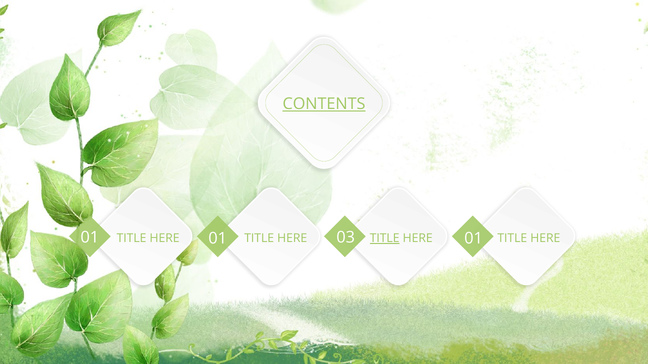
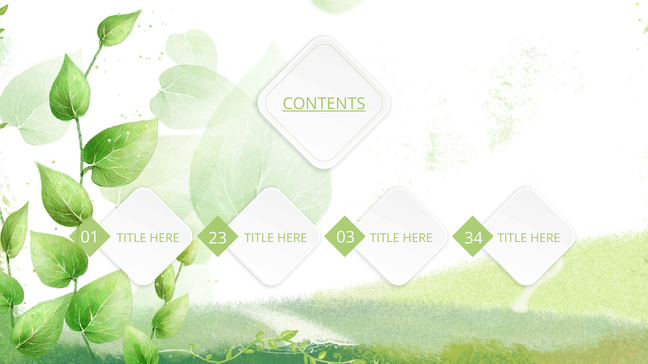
01 01: 01 -> 23 (218, 239)
03 01: 01 -> 34 (474, 239)
TITLE underline: present -> none (385, 239)
